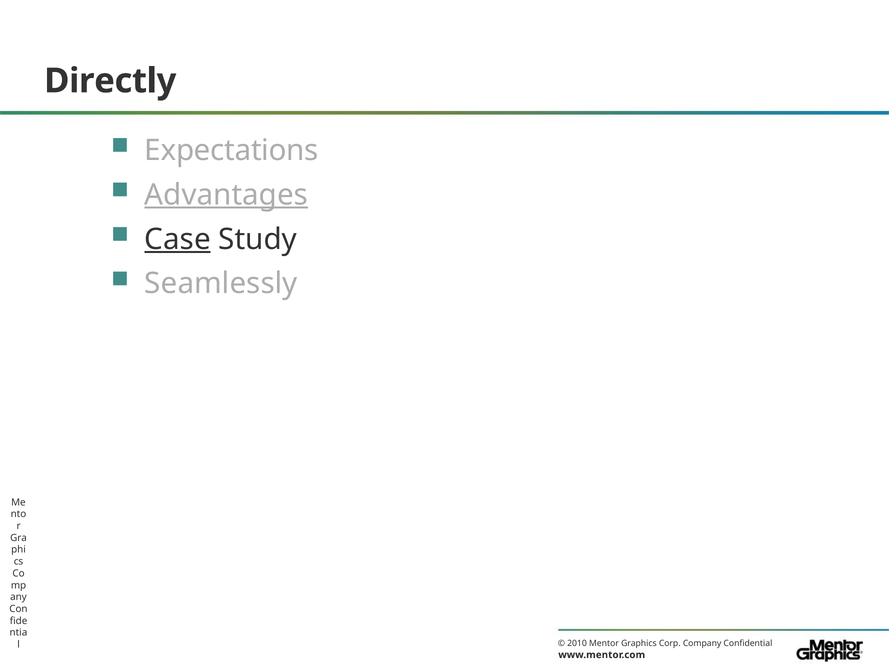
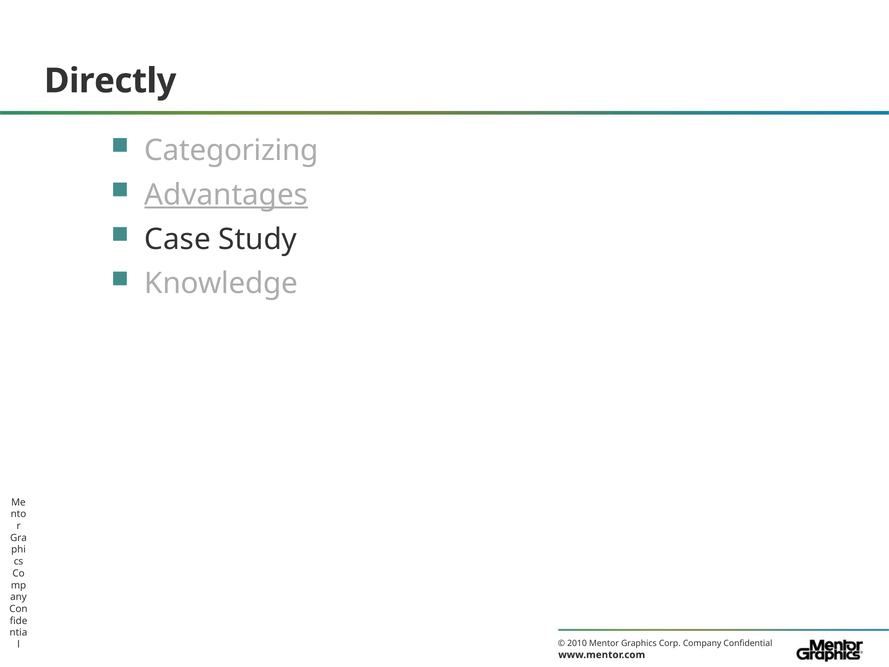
Expectations: Expectations -> Categorizing (232, 150)
Case underline: present -> none (178, 239)
Seamlessly: Seamlessly -> Knowledge (221, 284)
